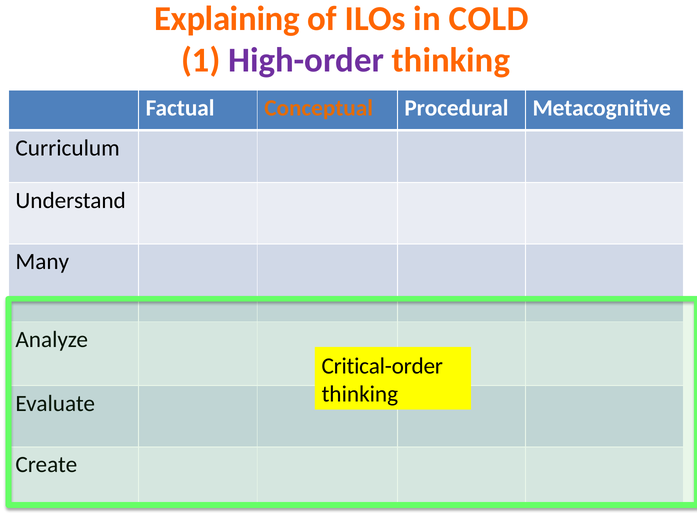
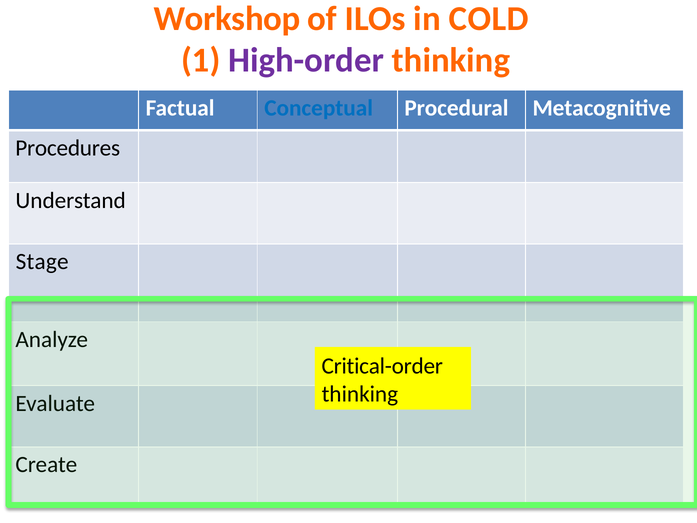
Explaining: Explaining -> Workshop (227, 19)
Conceptual colour: orange -> blue (319, 108)
Curriculum: Curriculum -> Procedures (68, 148)
Many: Many -> Stage (42, 262)
